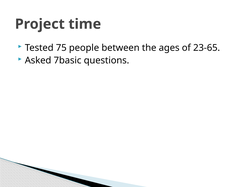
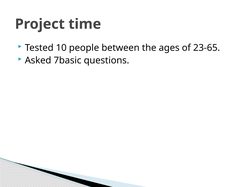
75: 75 -> 10 (61, 48)
